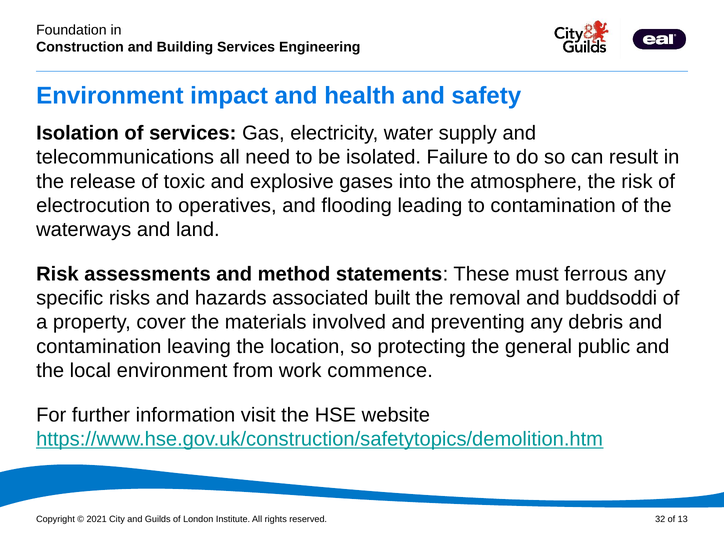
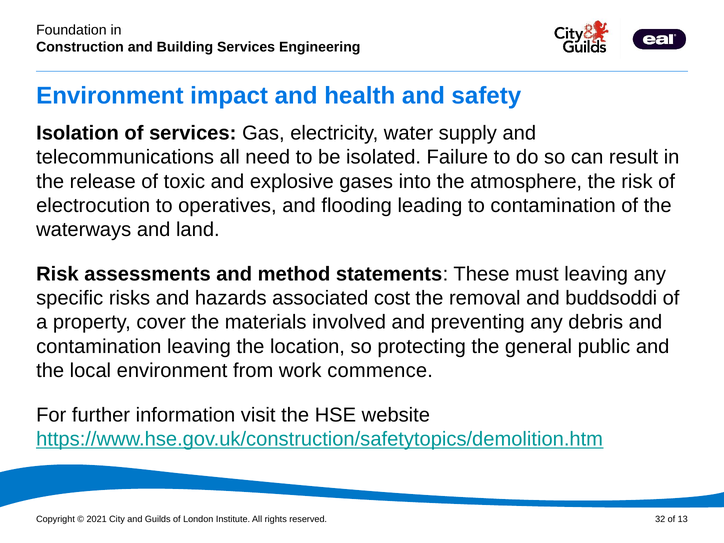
must ferrous: ferrous -> leaving (596, 274)
built: built -> cost (392, 298)
